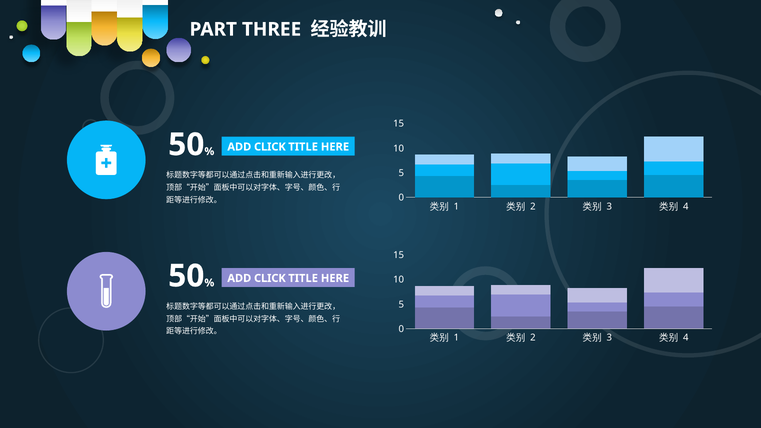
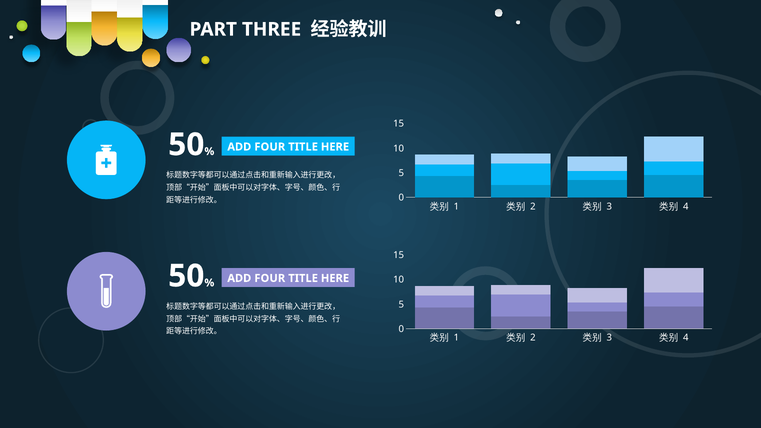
CLICK: CLICK -> FOUR (270, 147)
CLICK: CLICK -> FOUR (270, 278)
